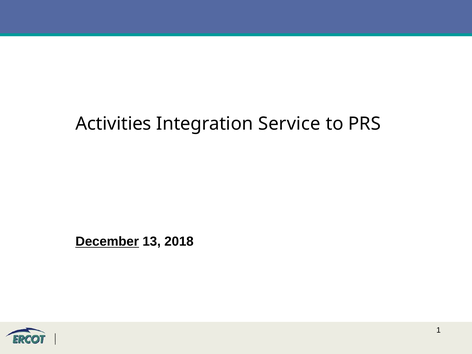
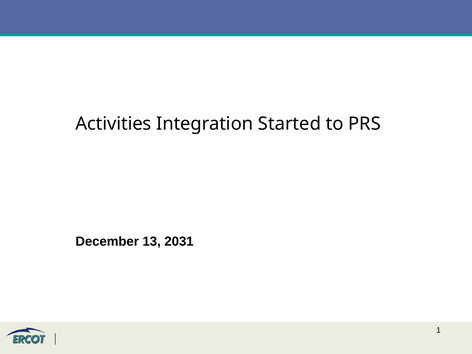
Service: Service -> Started (289, 124)
December underline: present -> none (107, 242)
2018: 2018 -> 2031 (179, 242)
